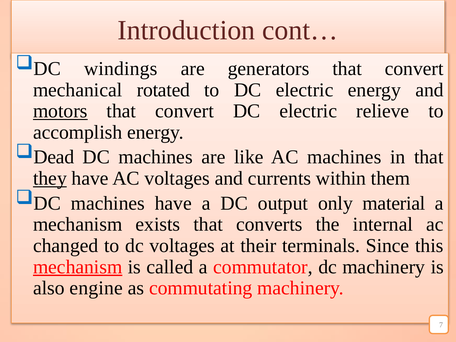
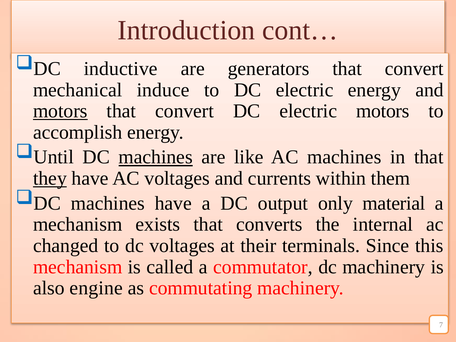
windings: windings -> inductive (121, 69)
rotated: rotated -> induce (163, 90)
electric relieve: relieve -> motors (383, 111)
Dead: Dead -> Until (54, 157)
machines underline: none -> present (156, 157)
mechanism underline: present -> none (78, 267)
